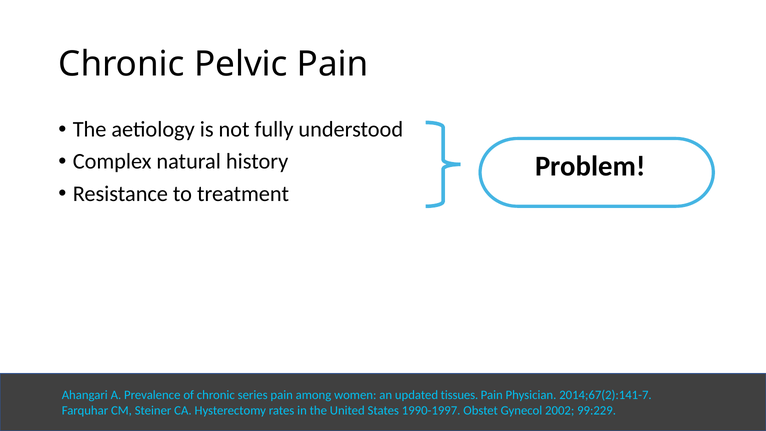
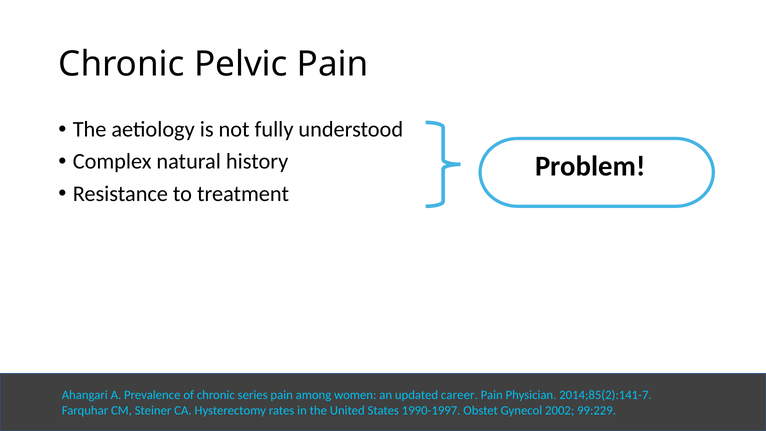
tissues: tissues -> career (459, 395)
2014;67(2):141-7: 2014;67(2):141-7 -> 2014;85(2):141-7 (606, 395)
